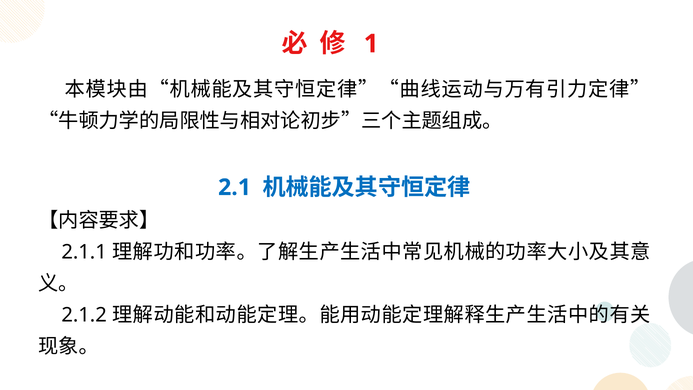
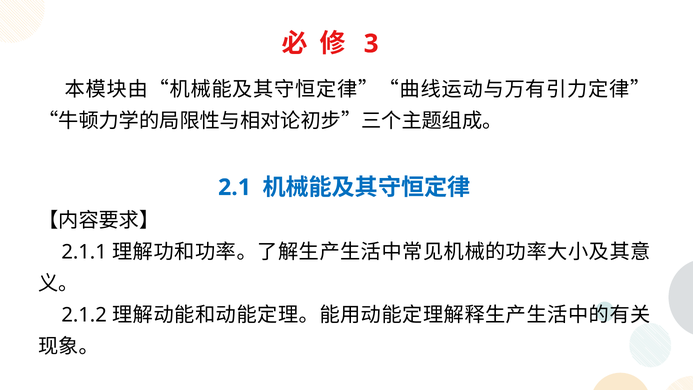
1: 1 -> 3 (371, 44)
